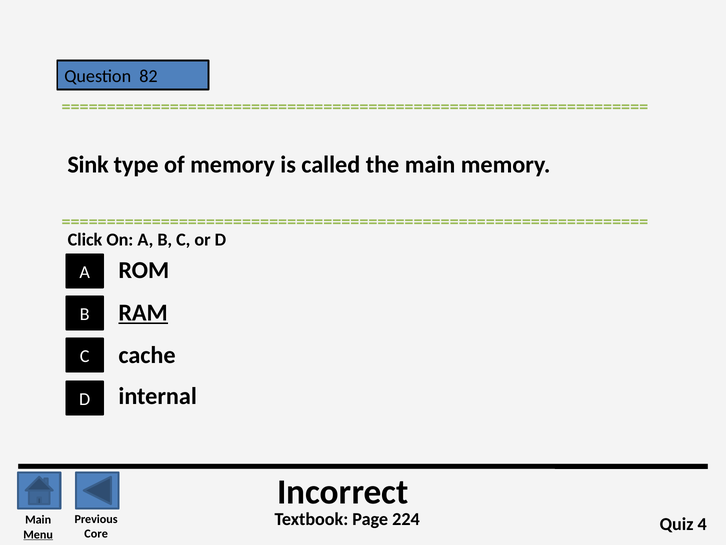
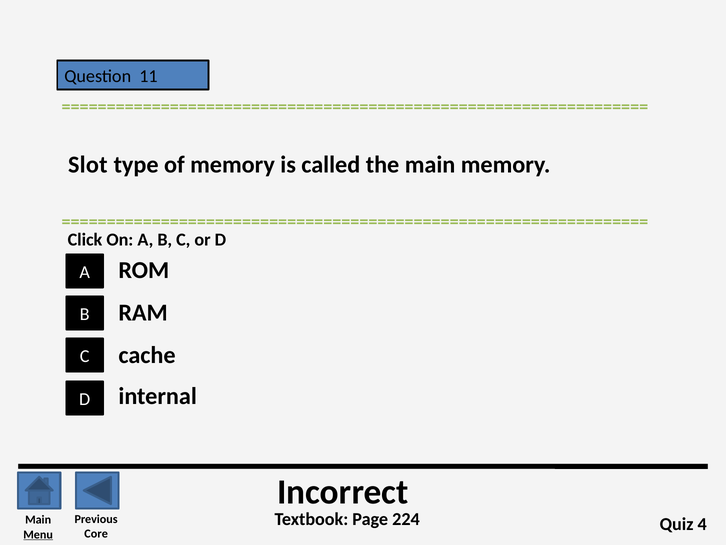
82: 82 -> 11 (148, 76)
Sink: Sink -> Slot (88, 165)
RAM underline: present -> none (143, 313)
